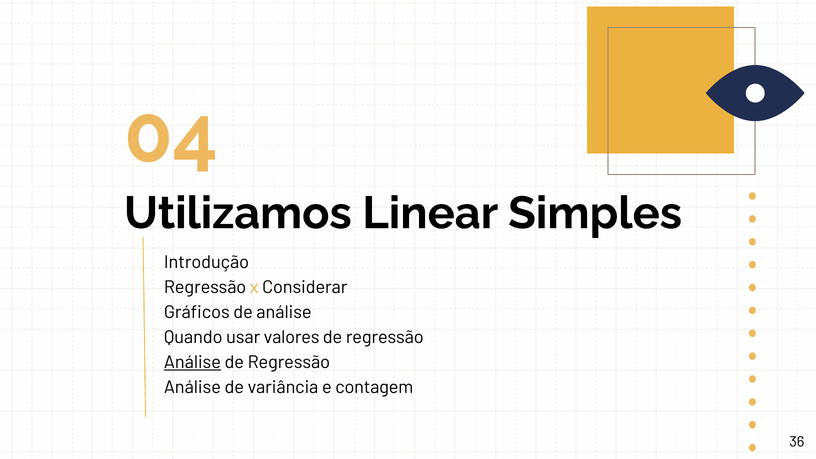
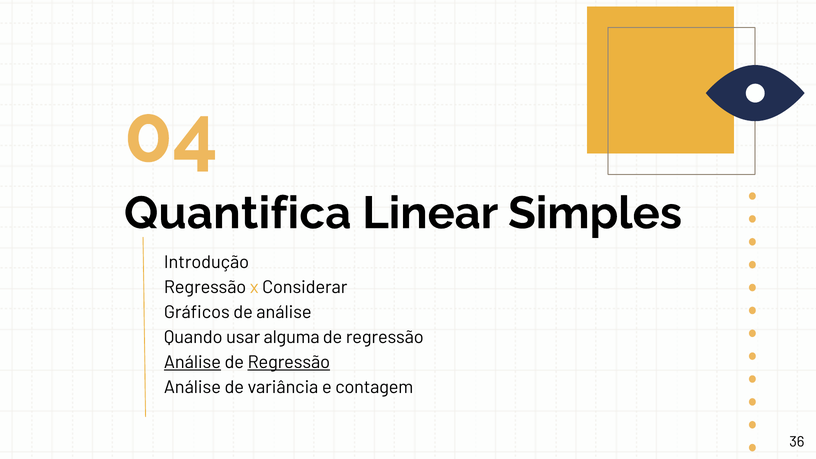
Utilizamos: Utilizamos -> Quantifica (238, 213)
valores: valores -> alguma (292, 337)
Regressão underline: none -> present (289, 362)
